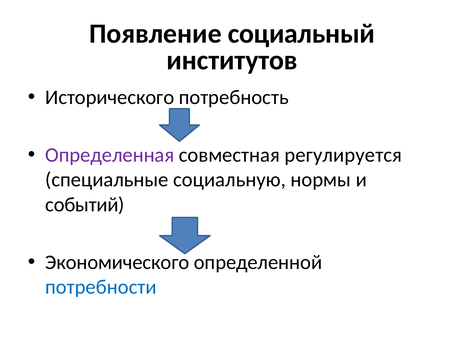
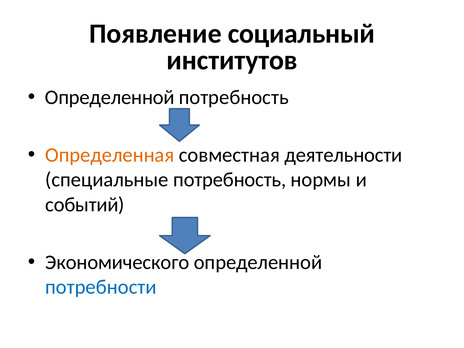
Исторического: Исторического -> Определенной (110, 97)
Определенная colour: purple -> orange (110, 155)
регулируется: регулируется -> деятельности (343, 155)
специальные социальную: социальную -> потребность (230, 180)
